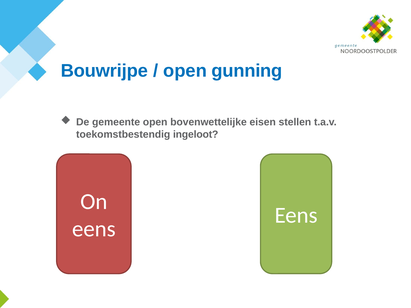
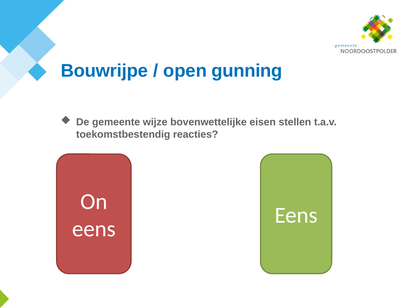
gemeente open: open -> wijze (155, 122)
ingeloot: ingeloot -> reacties (196, 135)
